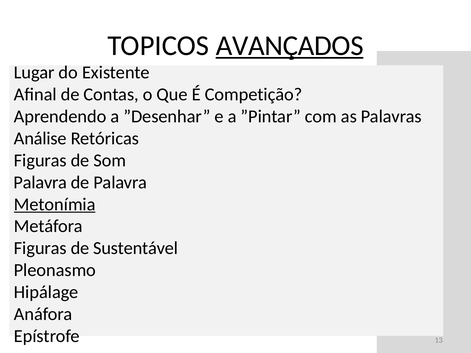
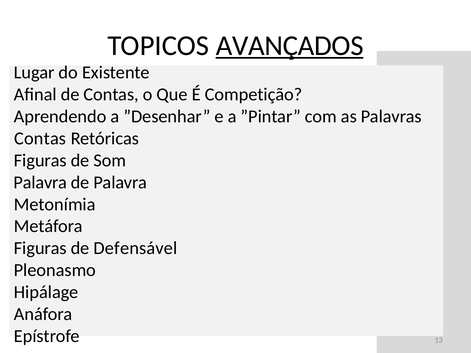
Análise: Análise -> Contas (40, 138)
Metonímia underline: present -> none (55, 204)
Sustentável: Sustentável -> Defensável (135, 248)
